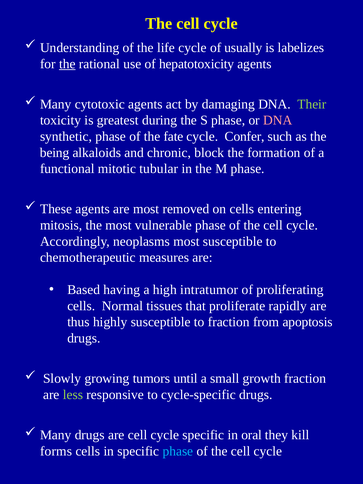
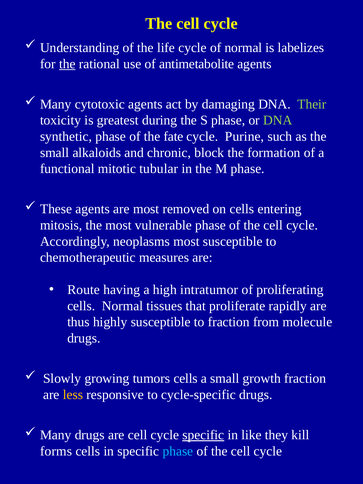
of usually: usually -> normal (243, 48)
hepatotoxicity: hepatotoxicity -> antimetabolite (197, 64)
DNA colour: pink -> light green (278, 120)
Confer: Confer -> Purine (245, 136)
being: being -> small (55, 153)
Based: Based -> Route (84, 290)
apoptosis: apoptosis -> molecule (307, 322)
tumors until: until -> cells (186, 379)
less colour: light green -> yellow (73, 395)
specific underline: none -> present (203, 435)
oral: oral -> like (251, 435)
